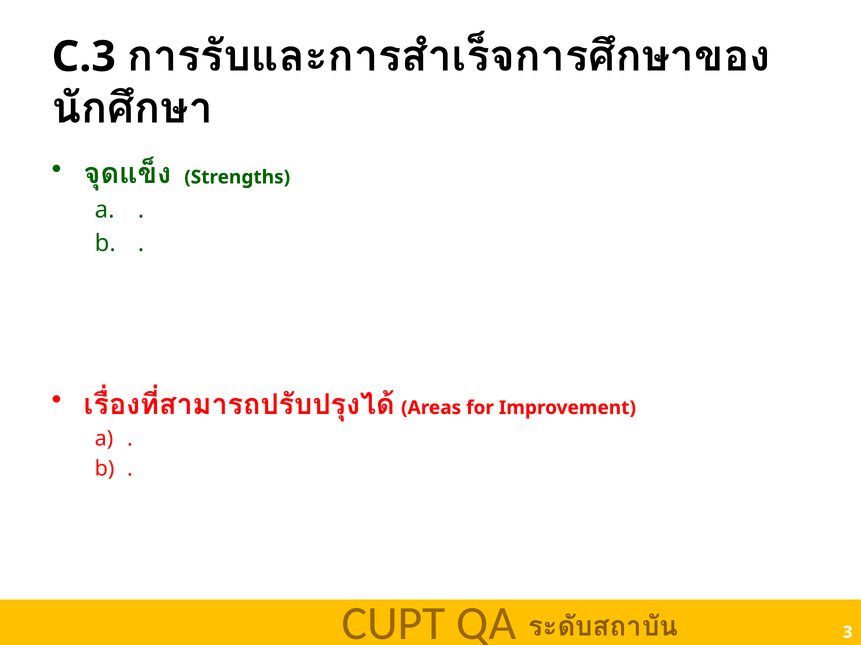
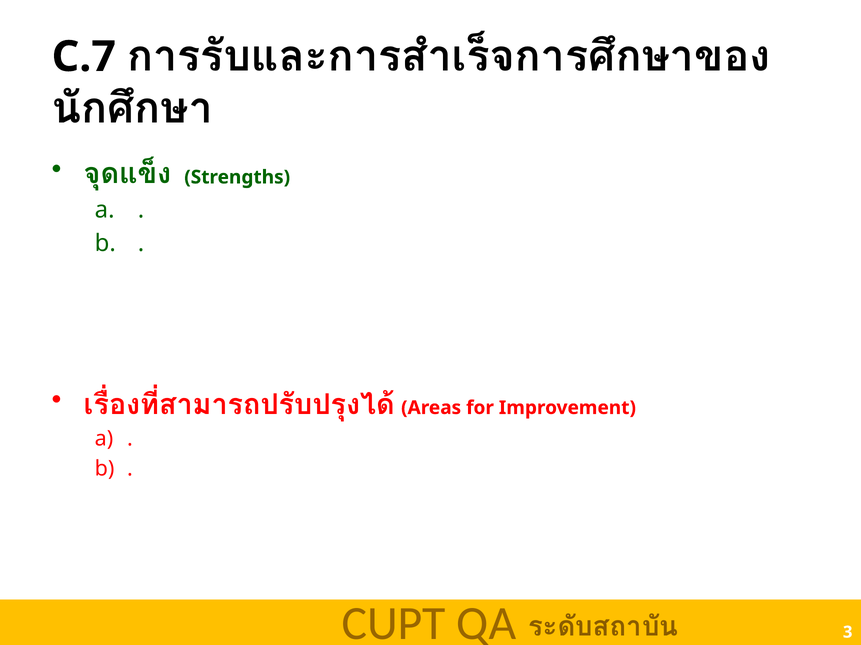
C.3: C.3 -> C.7 (84, 57)
